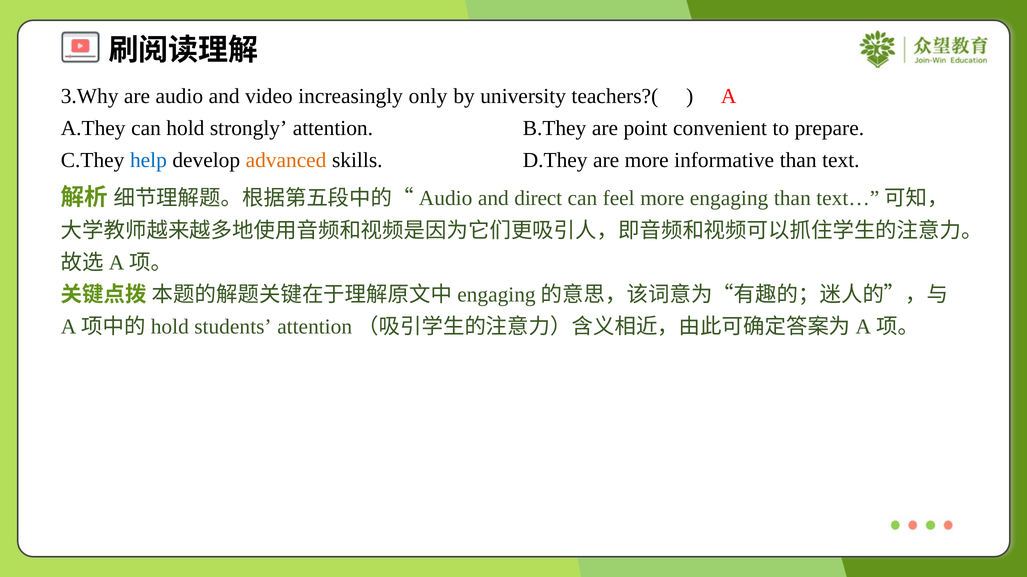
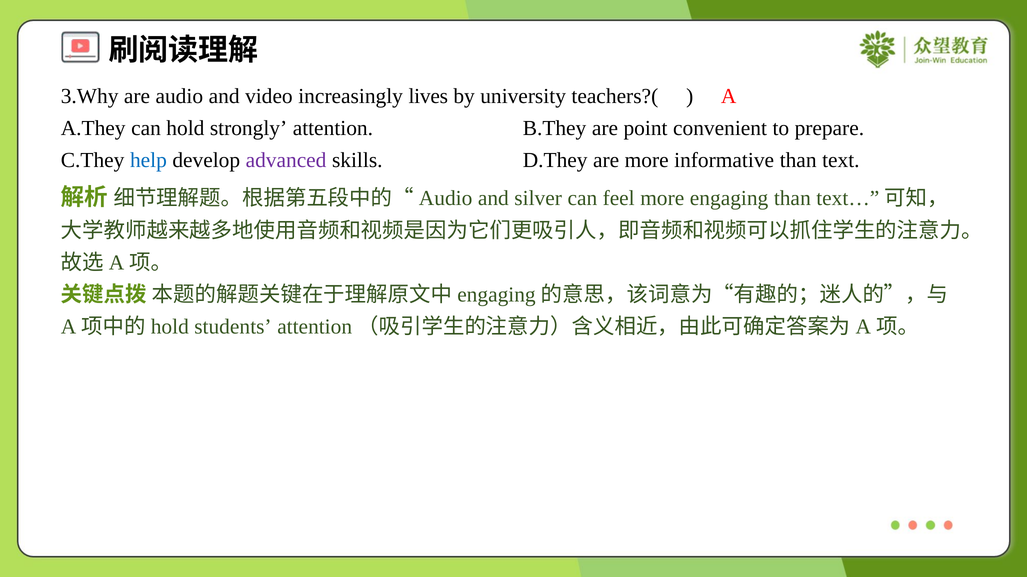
only: only -> lives (428, 96)
advanced colour: orange -> purple (286, 160)
direct: direct -> silver (538, 199)
